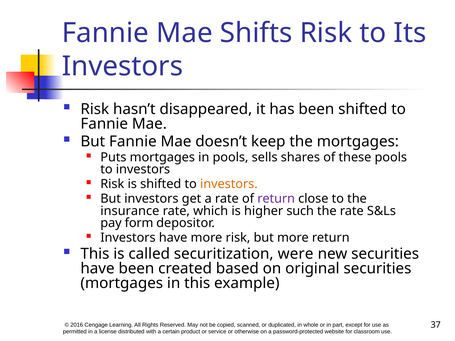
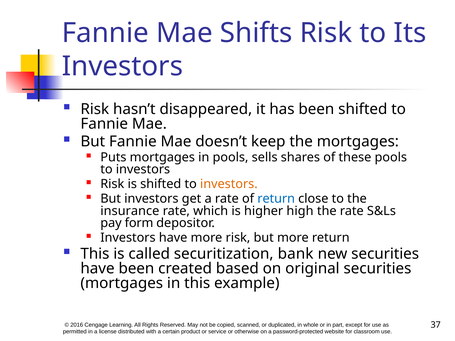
return colour: purple -> blue (276, 199)
such: such -> high (300, 211)
were: were -> bank (296, 254)
